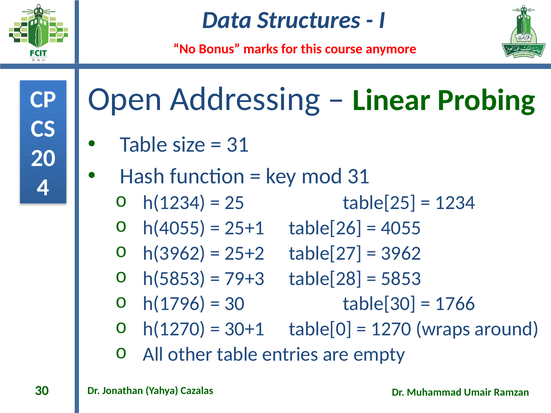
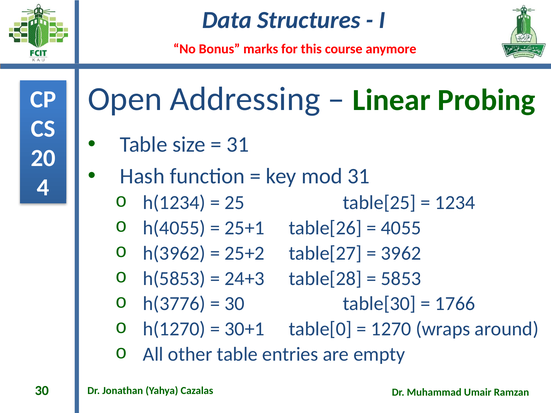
79+3: 79+3 -> 24+3 (245, 279)
h(1796: h(1796 -> h(3776 (174, 304)
